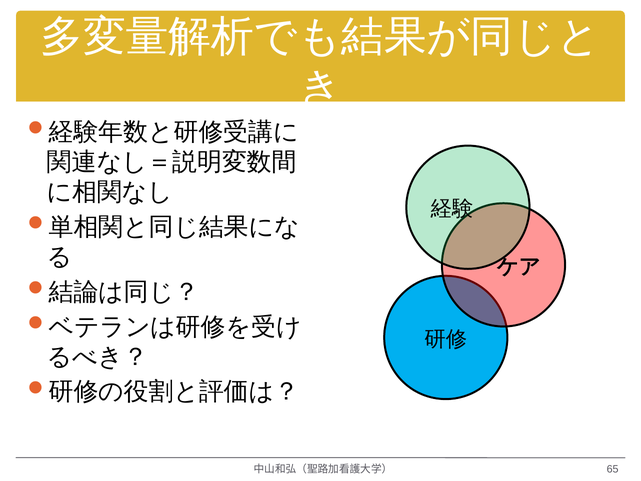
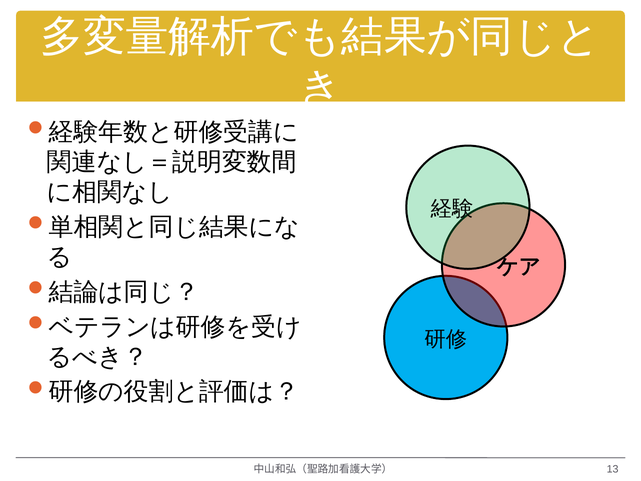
65: 65 -> 13 (613, 469)
